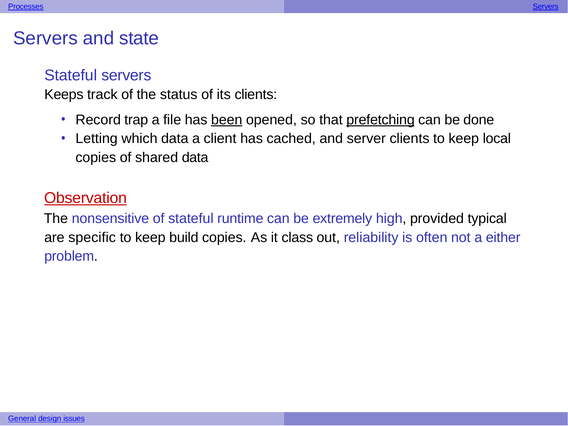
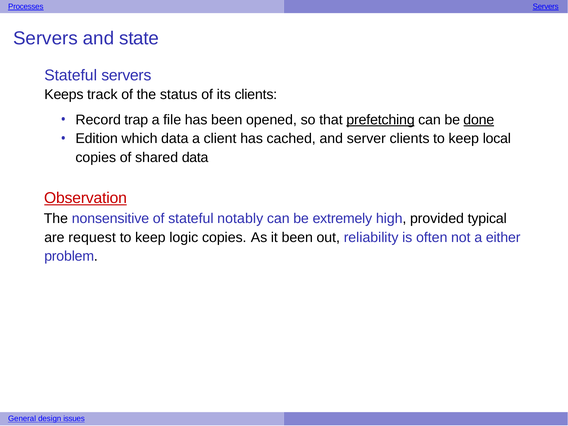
been underline: present -> none (227, 120)
done underline: none -> present (479, 120)
Letting: Letting -> Edition (97, 139)
runtime: runtime -> notably (240, 219)
specific: specific -> request (92, 238)
build: build -> logic (184, 238)
it class: class -> been (297, 238)
